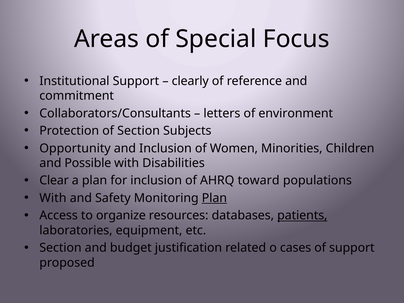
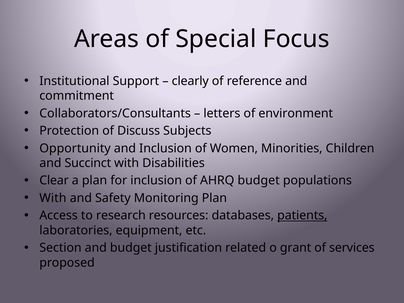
of Section: Section -> Discuss (139, 131)
Possible: Possible -> Succinct (88, 163)
AHRQ toward: toward -> budget (259, 181)
Plan underline: present -> none (214, 198)
organize: organize -> research (121, 216)
cases: cases -> grant (296, 248)
of support: support -> services (352, 248)
